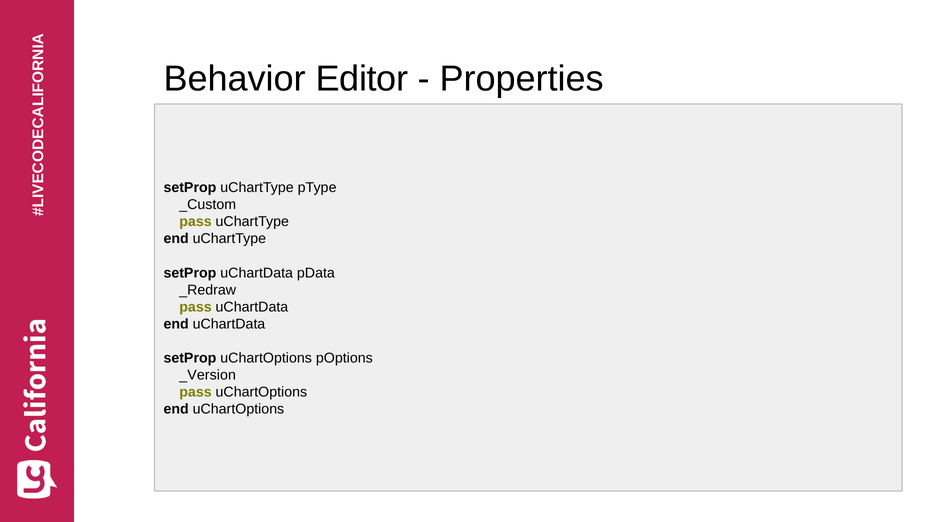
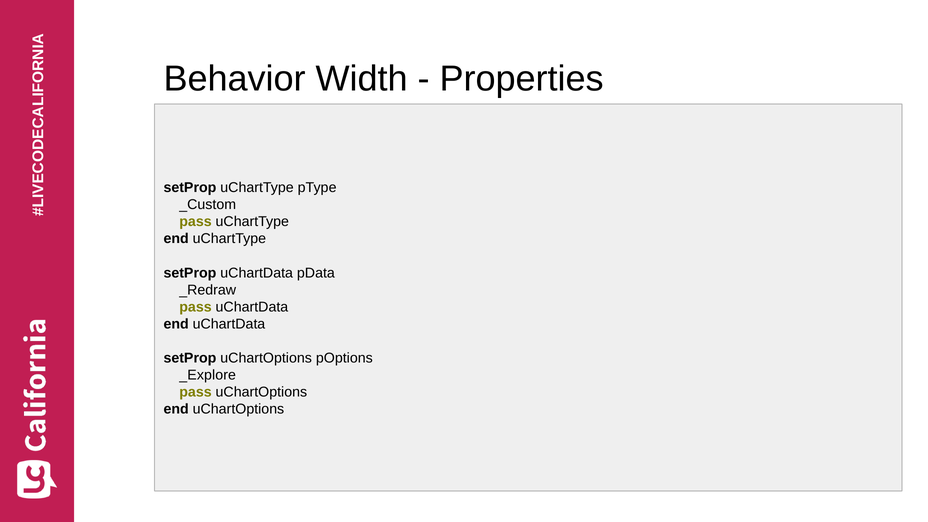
Editor: Editor -> Width (362, 79)
_Version: _Version -> _Explore (208, 375)
